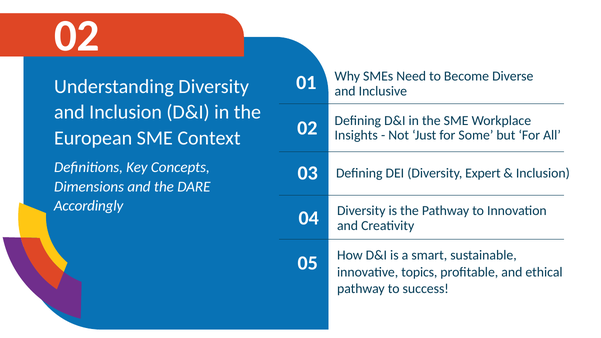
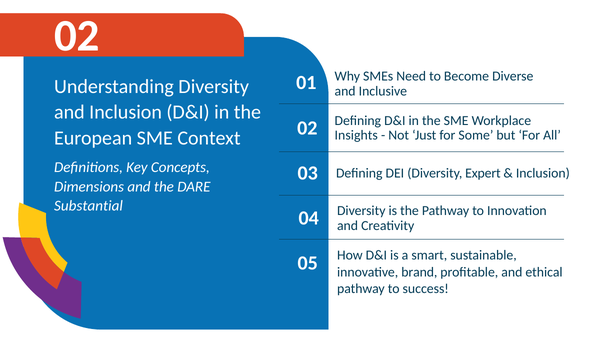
Accordingly: Accordingly -> Substantial (89, 206)
topics: topics -> brand (419, 272)
